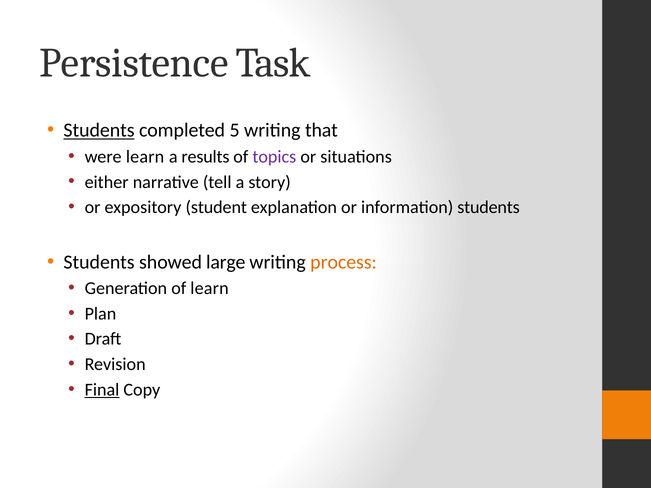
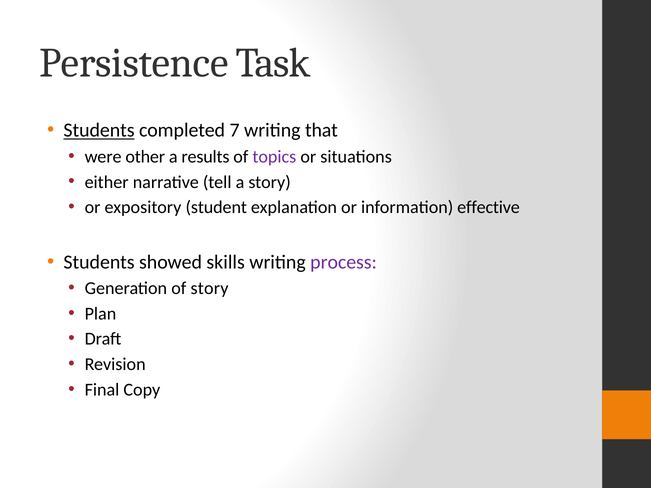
5: 5 -> 7 (235, 130)
were learn: learn -> other (145, 157)
information students: students -> effective (489, 207)
large: large -> skills (226, 262)
process colour: orange -> purple (344, 262)
of learn: learn -> story (210, 288)
Final underline: present -> none (102, 390)
